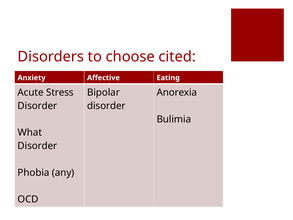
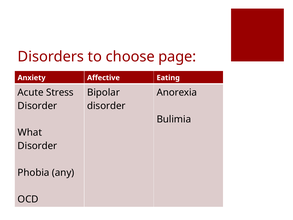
cited: cited -> page (177, 57)
